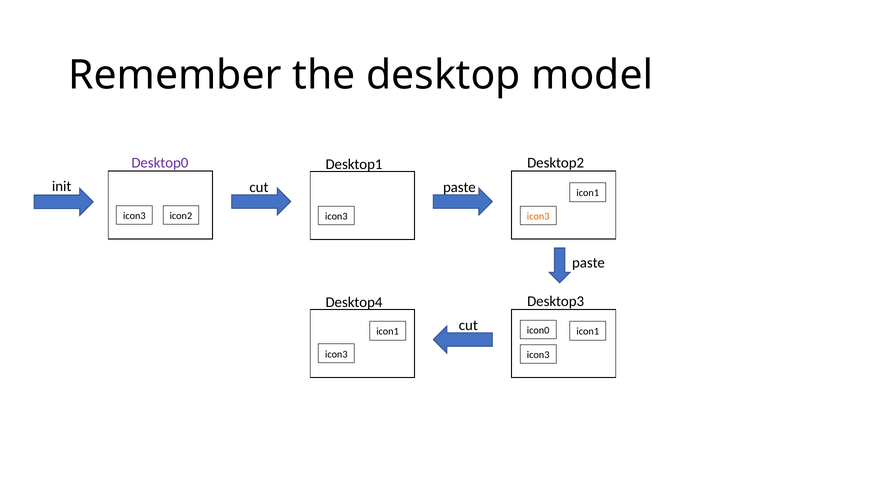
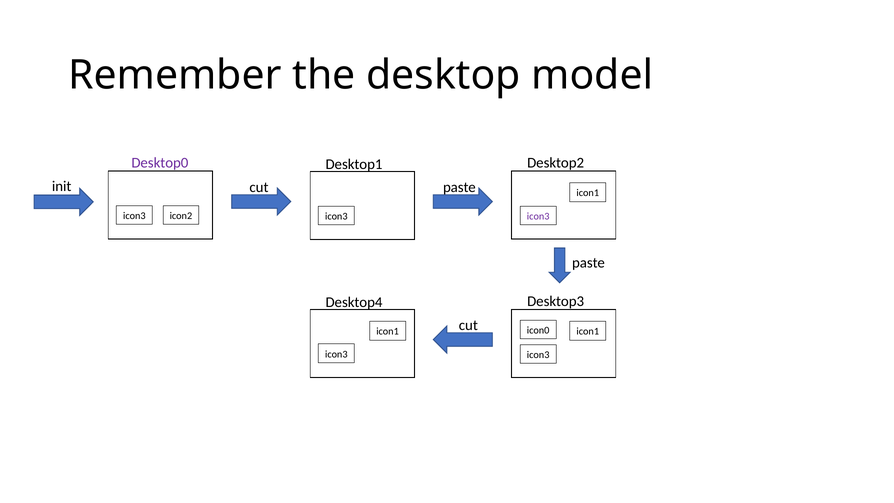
icon3 colour: orange -> purple (538, 216)
